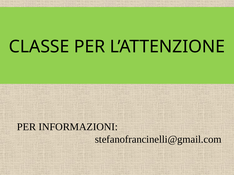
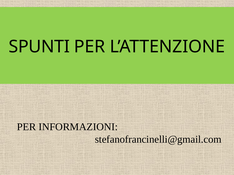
CLASSE: CLASSE -> SPUNTI (39, 47)
